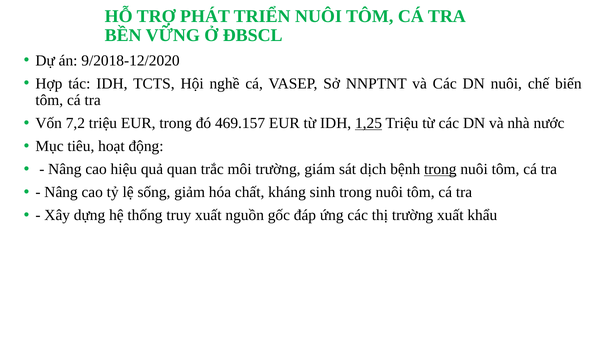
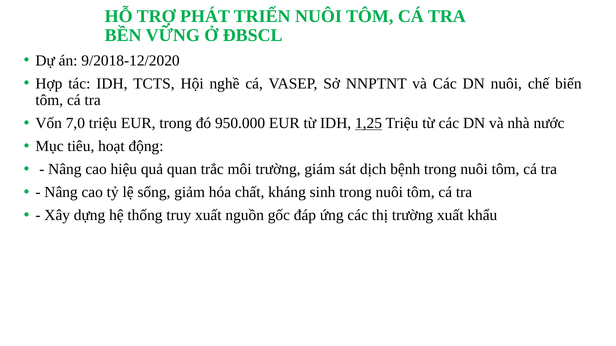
7,2: 7,2 -> 7,0 (75, 123)
469.157: 469.157 -> 950.000 (240, 123)
trong underline: present -> none (440, 169)
